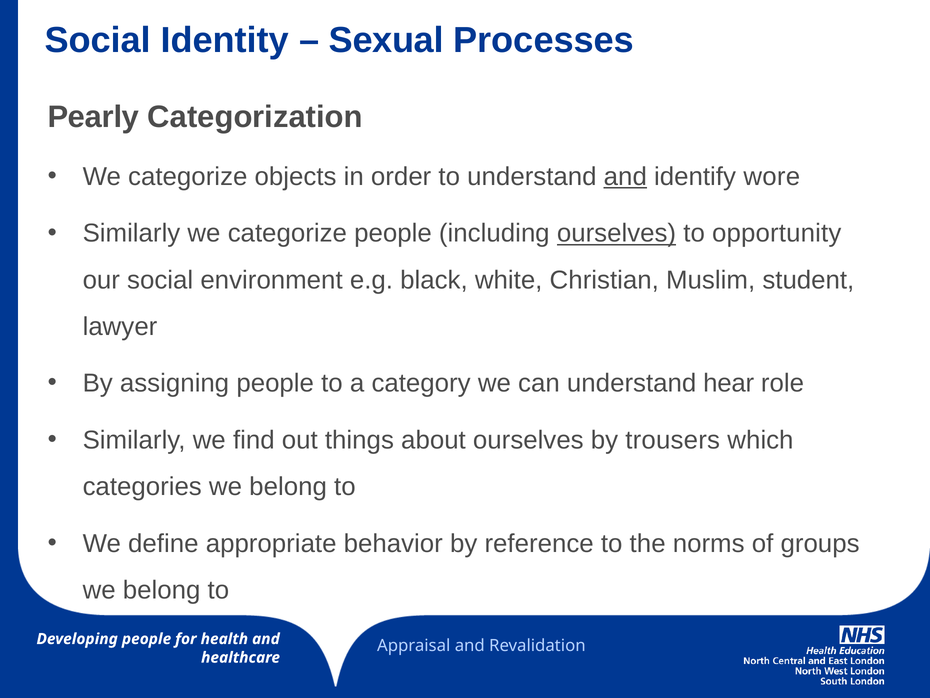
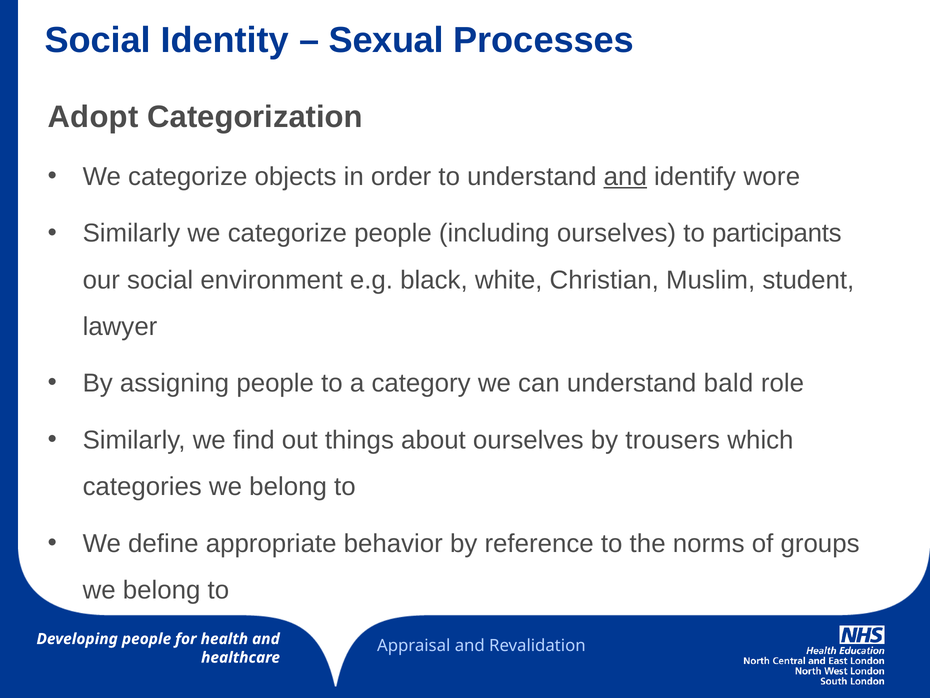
Pearly: Pearly -> Adopt (93, 117)
ourselves underline: present -> none (616, 233)
opportunity: opportunity -> participants (777, 233)
hear: hear -> bald (728, 383)
